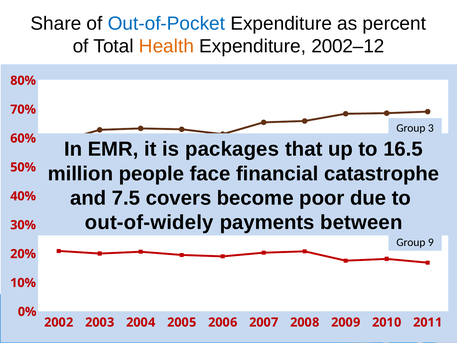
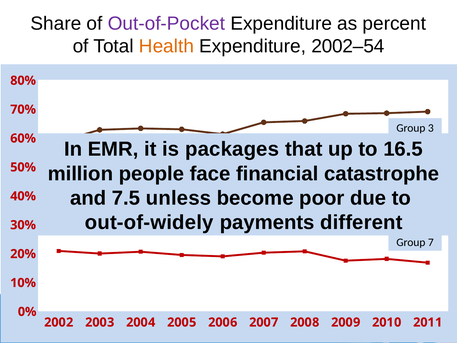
Out‐of‐Pocket colour: blue -> purple (166, 23)
2002–12: 2002–12 -> 2002–54 (348, 46)
covers: covers -> unless (179, 198)
between: between -> different (361, 222)
9: 9 -> 7 (431, 242)
